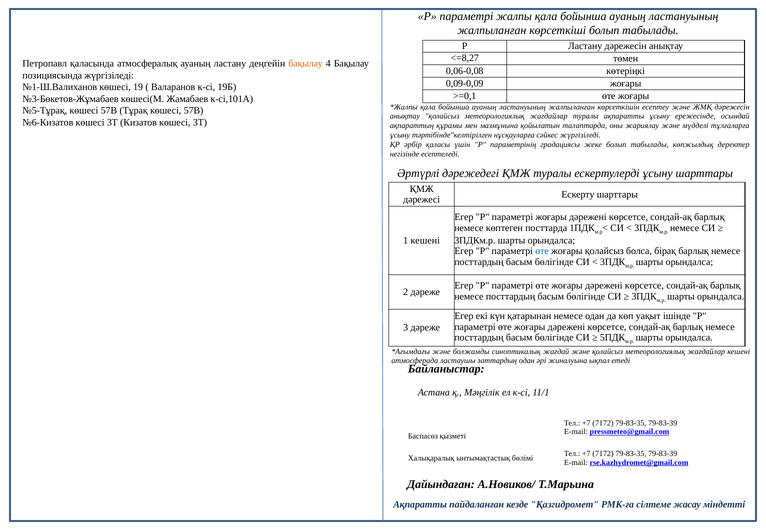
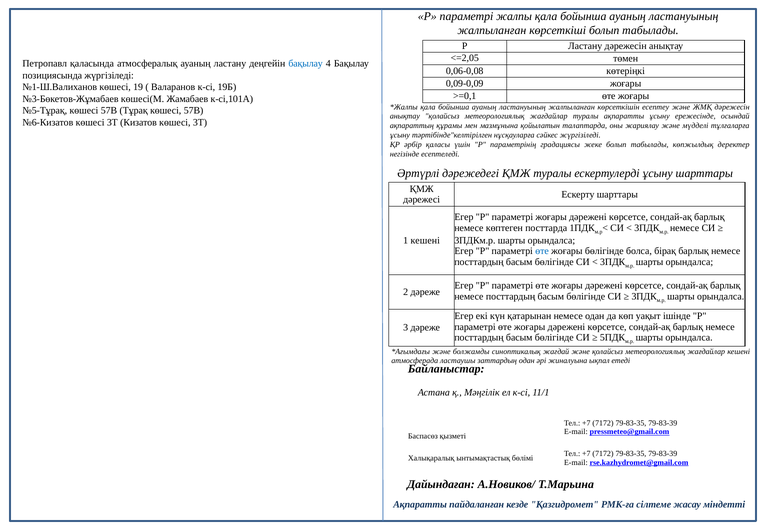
<=8,27: <=8,27 -> <=2,05 (465, 58)
бақылау colour: orange -> blue (306, 64)
жоғары қолайсыз: қолайсыз -> бөлігінде (604, 251)
